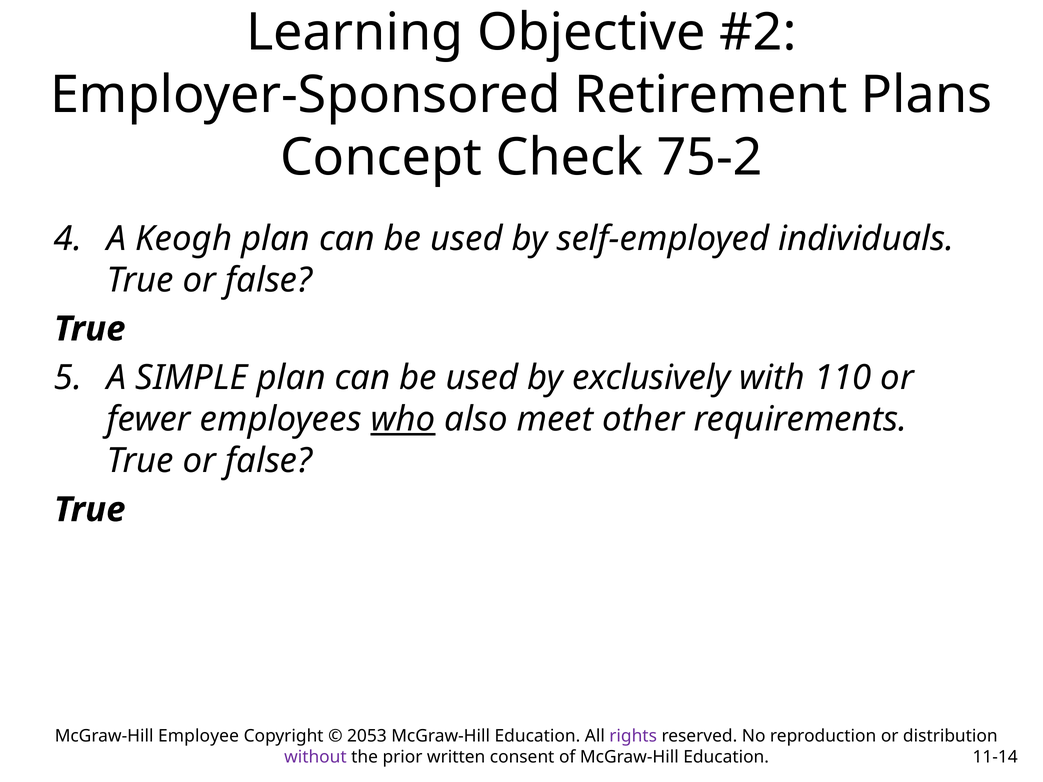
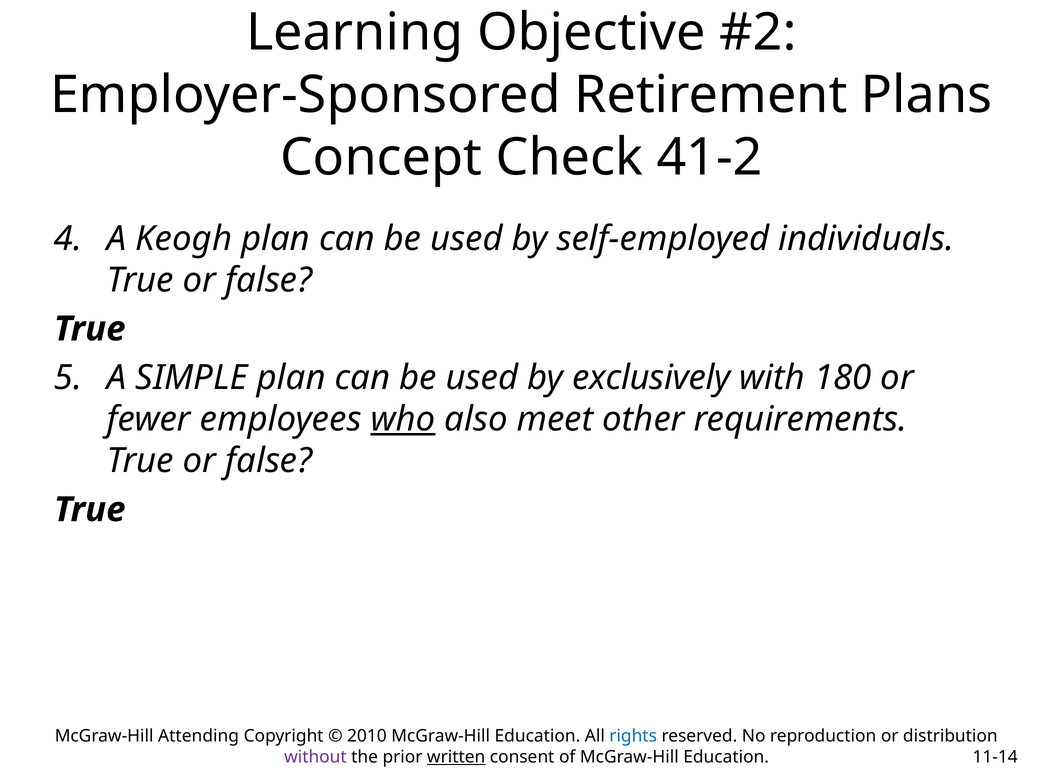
75-2: 75-2 -> 41-2 (710, 157)
110: 110 -> 180 (843, 378)
Employee: Employee -> Attending (199, 736)
2053: 2053 -> 2010 (367, 736)
rights colour: purple -> blue (633, 736)
written underline: none -> present (456, 757)
